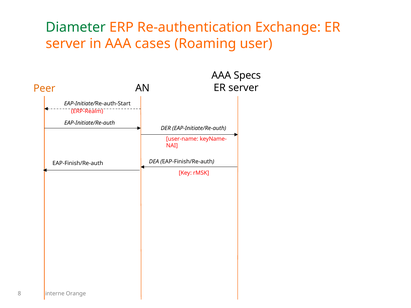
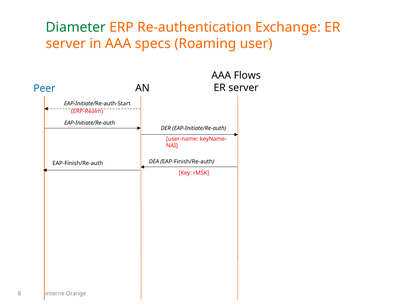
cases: cases -> specs (153, 44)
Specs: Specs -> Flows (247, 76)
Peer colour: orange -> blue (44, 89)
